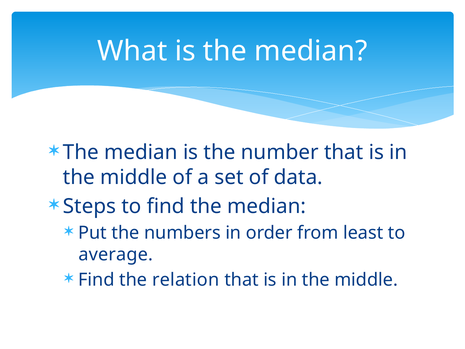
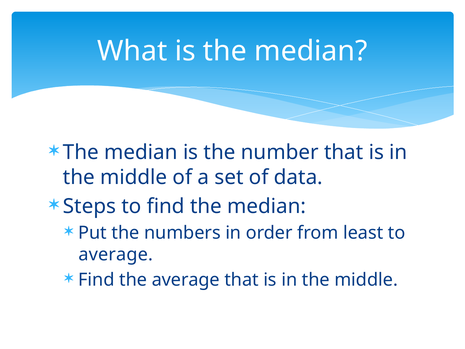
the relation: relation -> average (186, 280)
